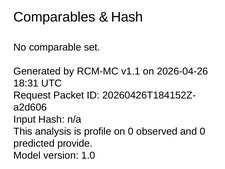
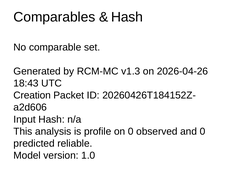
v1.1: v1.1 -> v1.3 (131, 71)
18:31: 18:31 -> 18:43 (26, 83)
Request: Request -> Creation (32, 95)
provide: provide -> reliable (75, 143)
